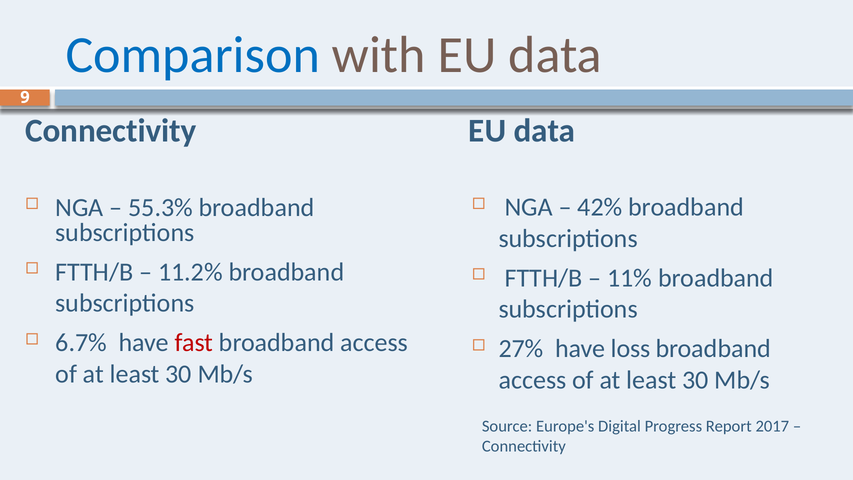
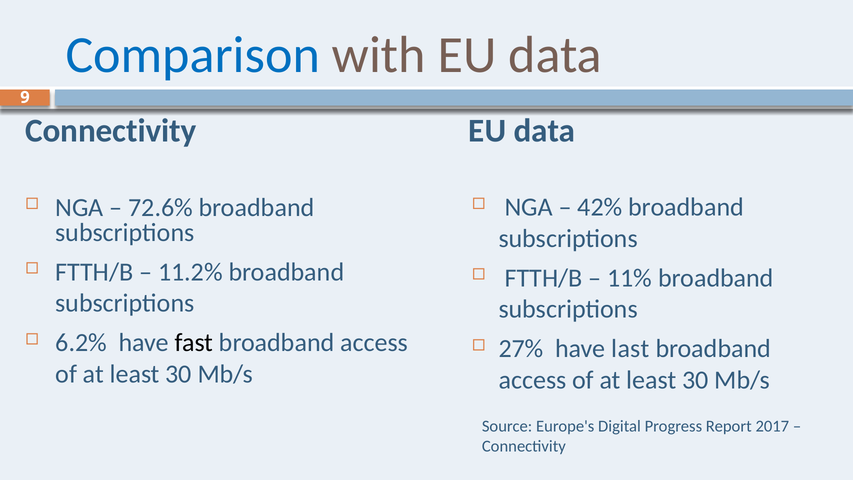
55.3%: 55.3% -> 72.6% (161, 208)
6.7%: 6.7% -> 6.2% (81, 343)
fast colour: red -> black (194, 343)
loss: loss -> last (630, 349)
